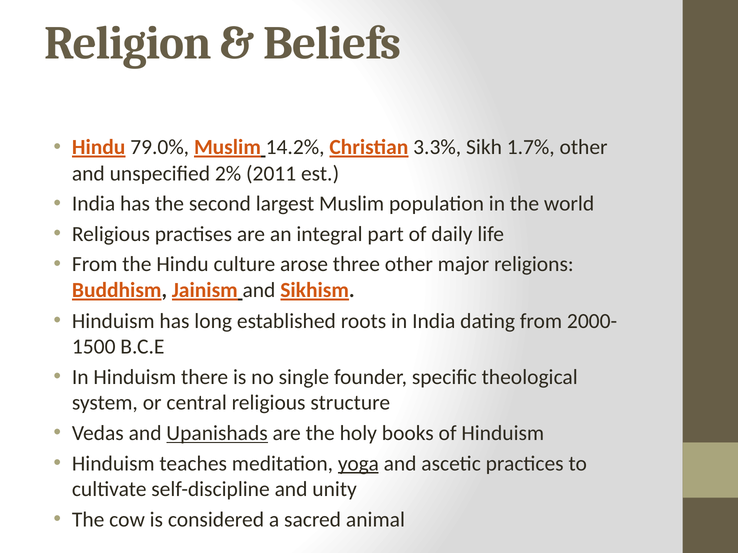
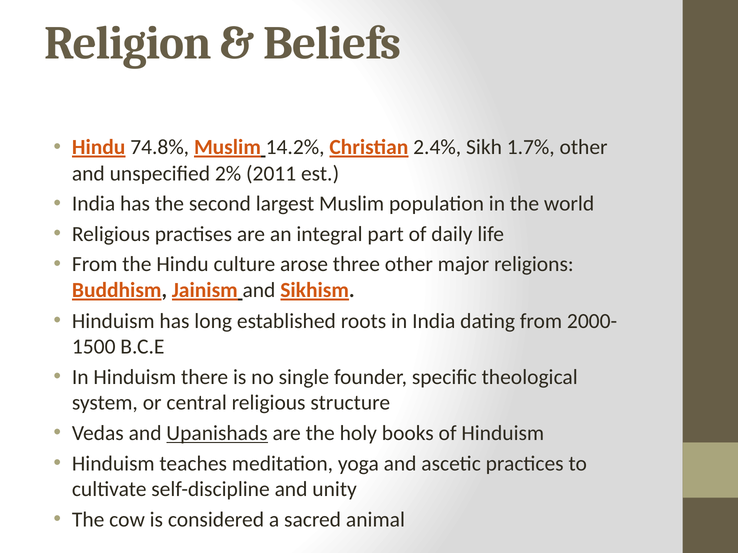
79.0%: 79.0% -> 74.8% (160, 147)
3.3%: 3.3% -> 2.4% (437, 147)
yoga underline: present -> none (358, 464)
